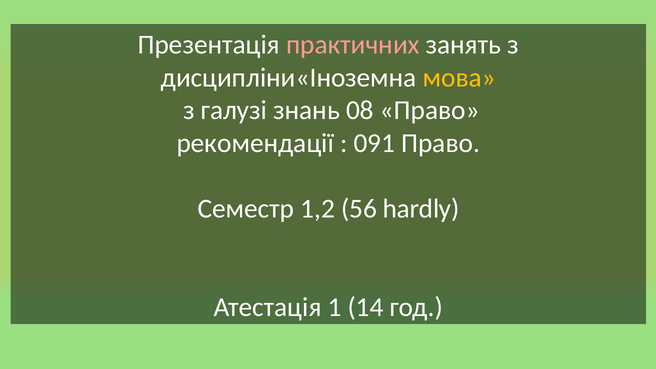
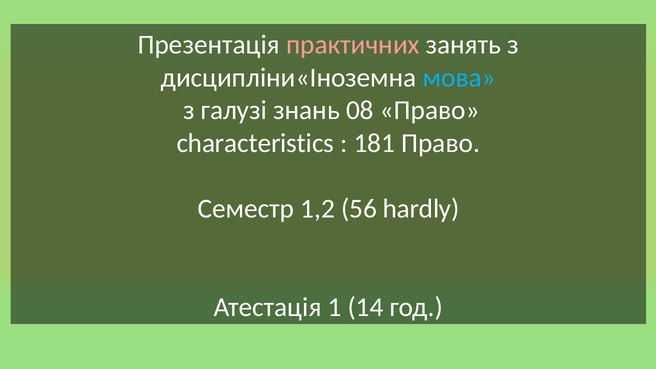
мова colour: yellow -> light blue (459, 78)
рекомендації: рекомендації -> characteristics (255, 143)
091: 091 -> 181 (374, 143)
